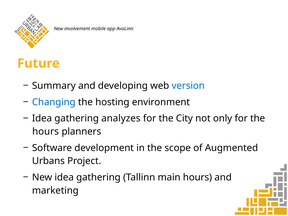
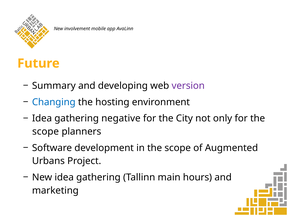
version colour: blue -> purple (188, 86)
analyzes: analyzes -> negative (121, 118)
hours: hours -> scope (46, 132)
